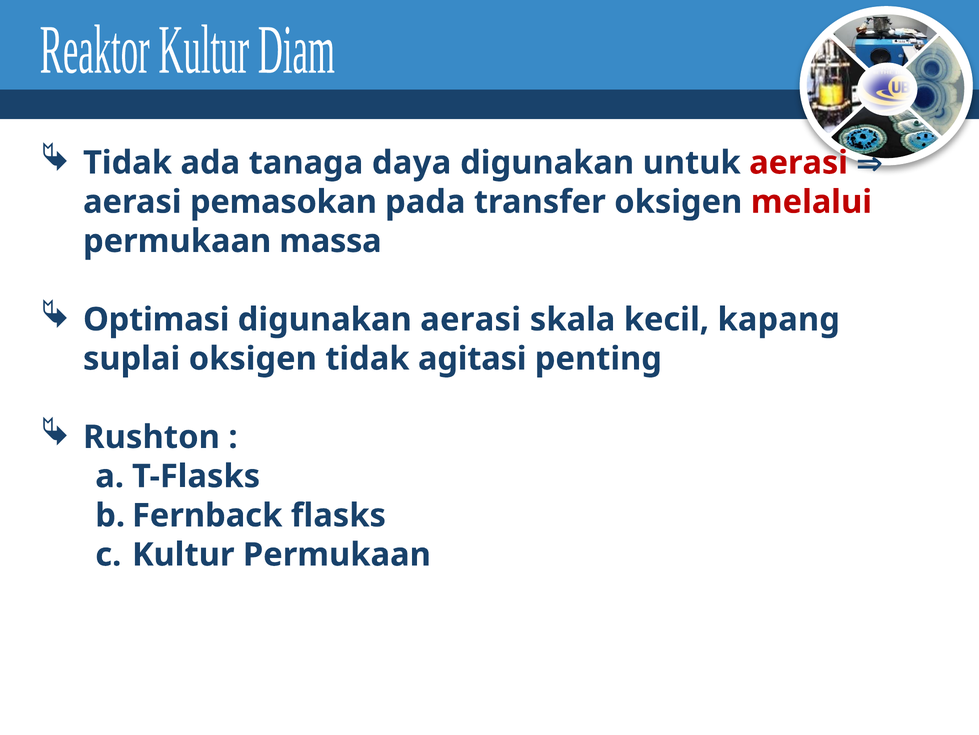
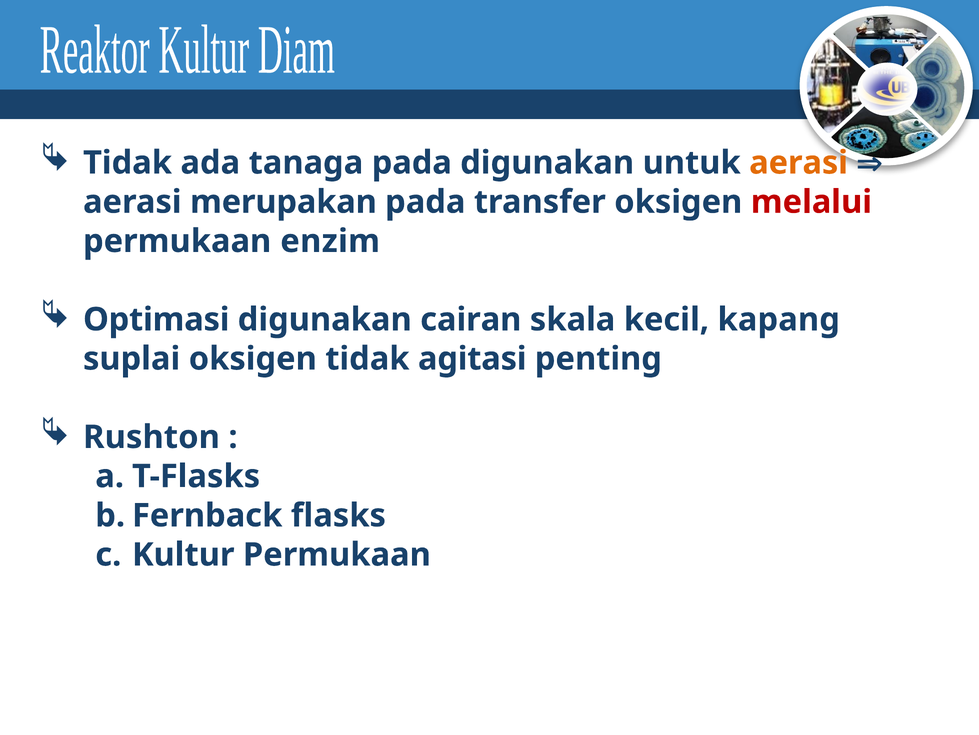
tanaga daya: daya -> pada (412, 163)
aerasi colour: red -> orange (799, 163)
pemasokan: pemasokan -> merupakan (283, 202)
massa: massa -> enzim (330, 241)
digunakan aerasi: aerasi -> cairan (471, 319)
